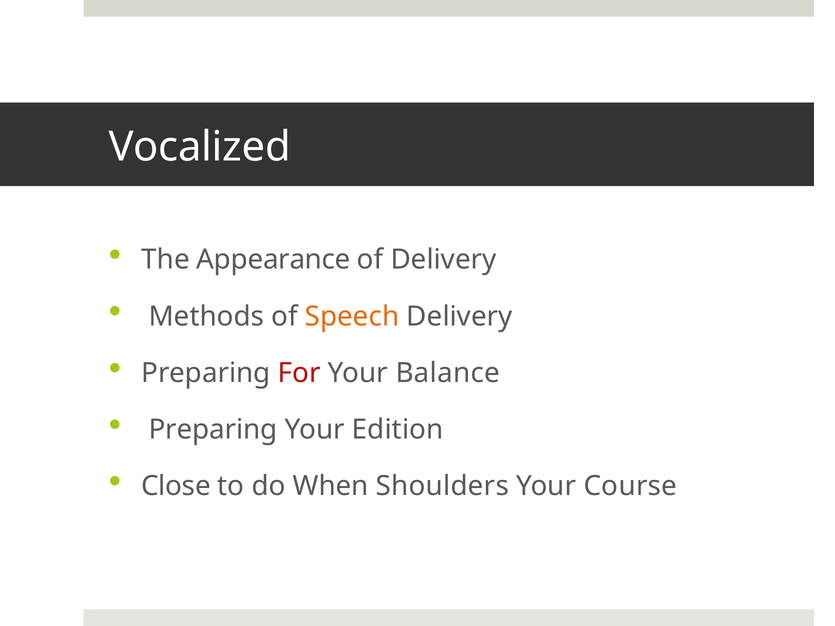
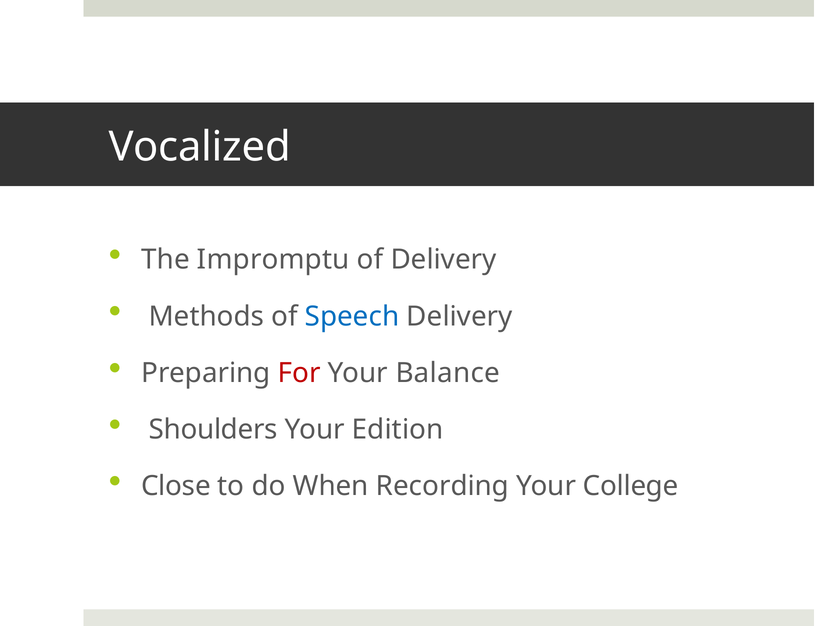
Appearance: Appearance -> Impromptu (273, 260)
Speech colour: orange -> blue (352, 316)
Preparing: Preparing -> Shoulders (213, 430)
Shoulders: Shoulders -> Recording (443, 486)
Course: Course -> College (631, 486)
